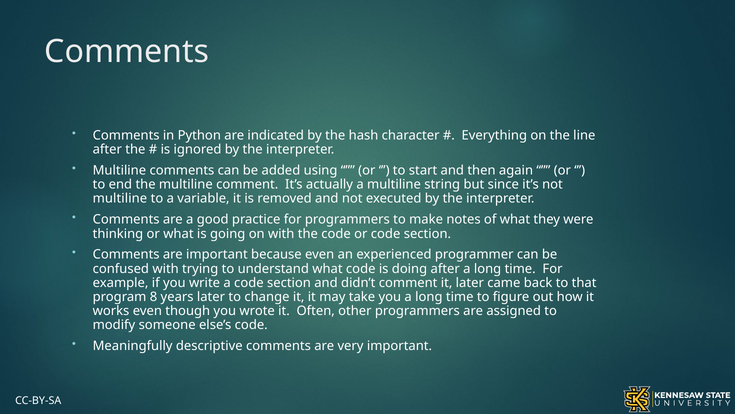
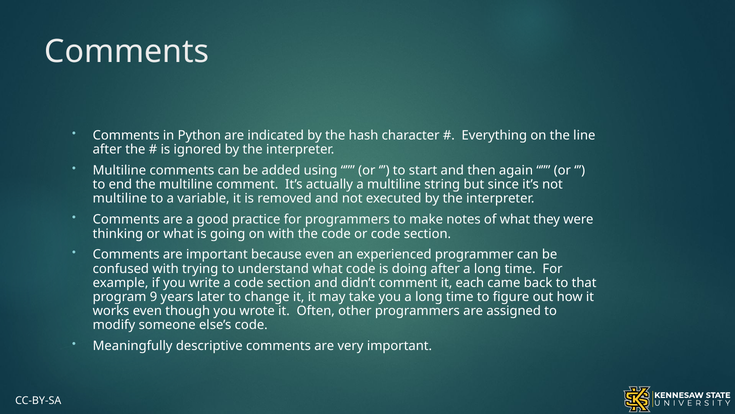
it later: later -> each (470, 282)
8: 8 -> 9 (153, 297)
